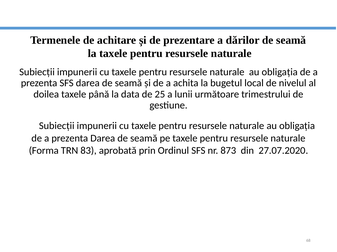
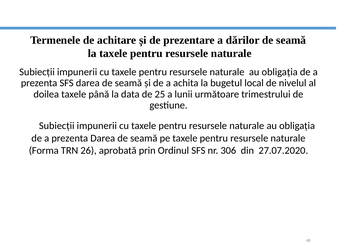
83: 83 -> 26 (89, 151)
873: 873 -> 306 (228, 151)
